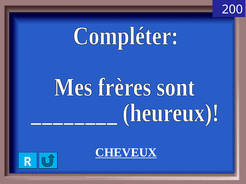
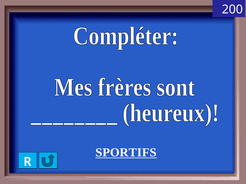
CHEVEUX: CHEVEUX -> SPORTIFS (126, 153)
